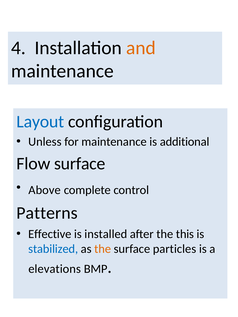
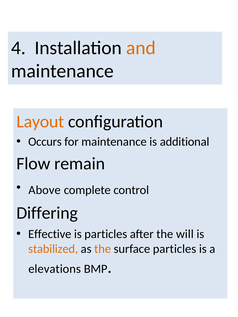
Layout colour: blue -> orange (40, 122)
Unless: Unless -> Occurs (45, 142)
Flow surface: surface -> remain (80, 164)
Patterns: Patterns -> Differing (47, 213)
is installed: installed -> particles (106, 234)
this: this -> will (185, 234)
stabilized colour: blue -> orange (53, 249)
